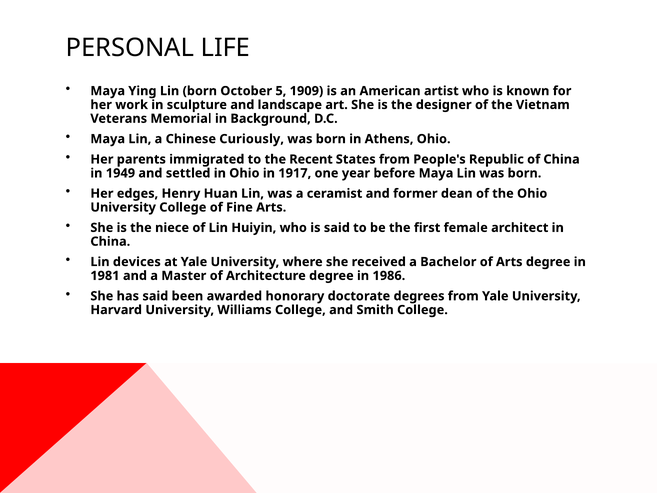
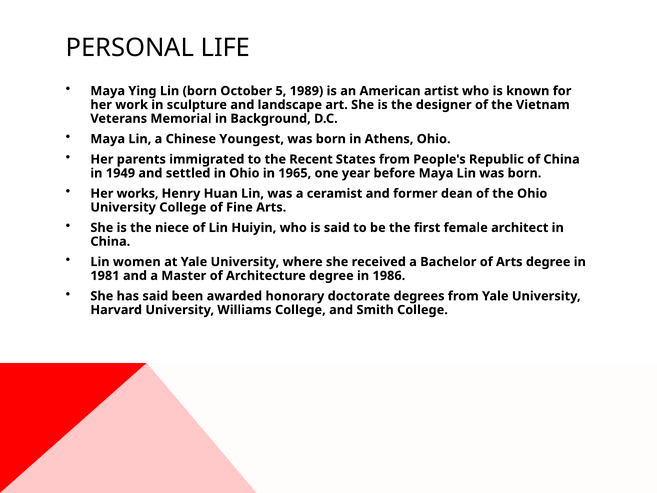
1909: 1909 -> 1989 (306, 91)
Curiously: Curiously -> Youngest (252, 139)
1917: 1917 -> 1965 (295, 173)
edges: edges -> works (138, 193)
devices: devices -> women (137, 262)
